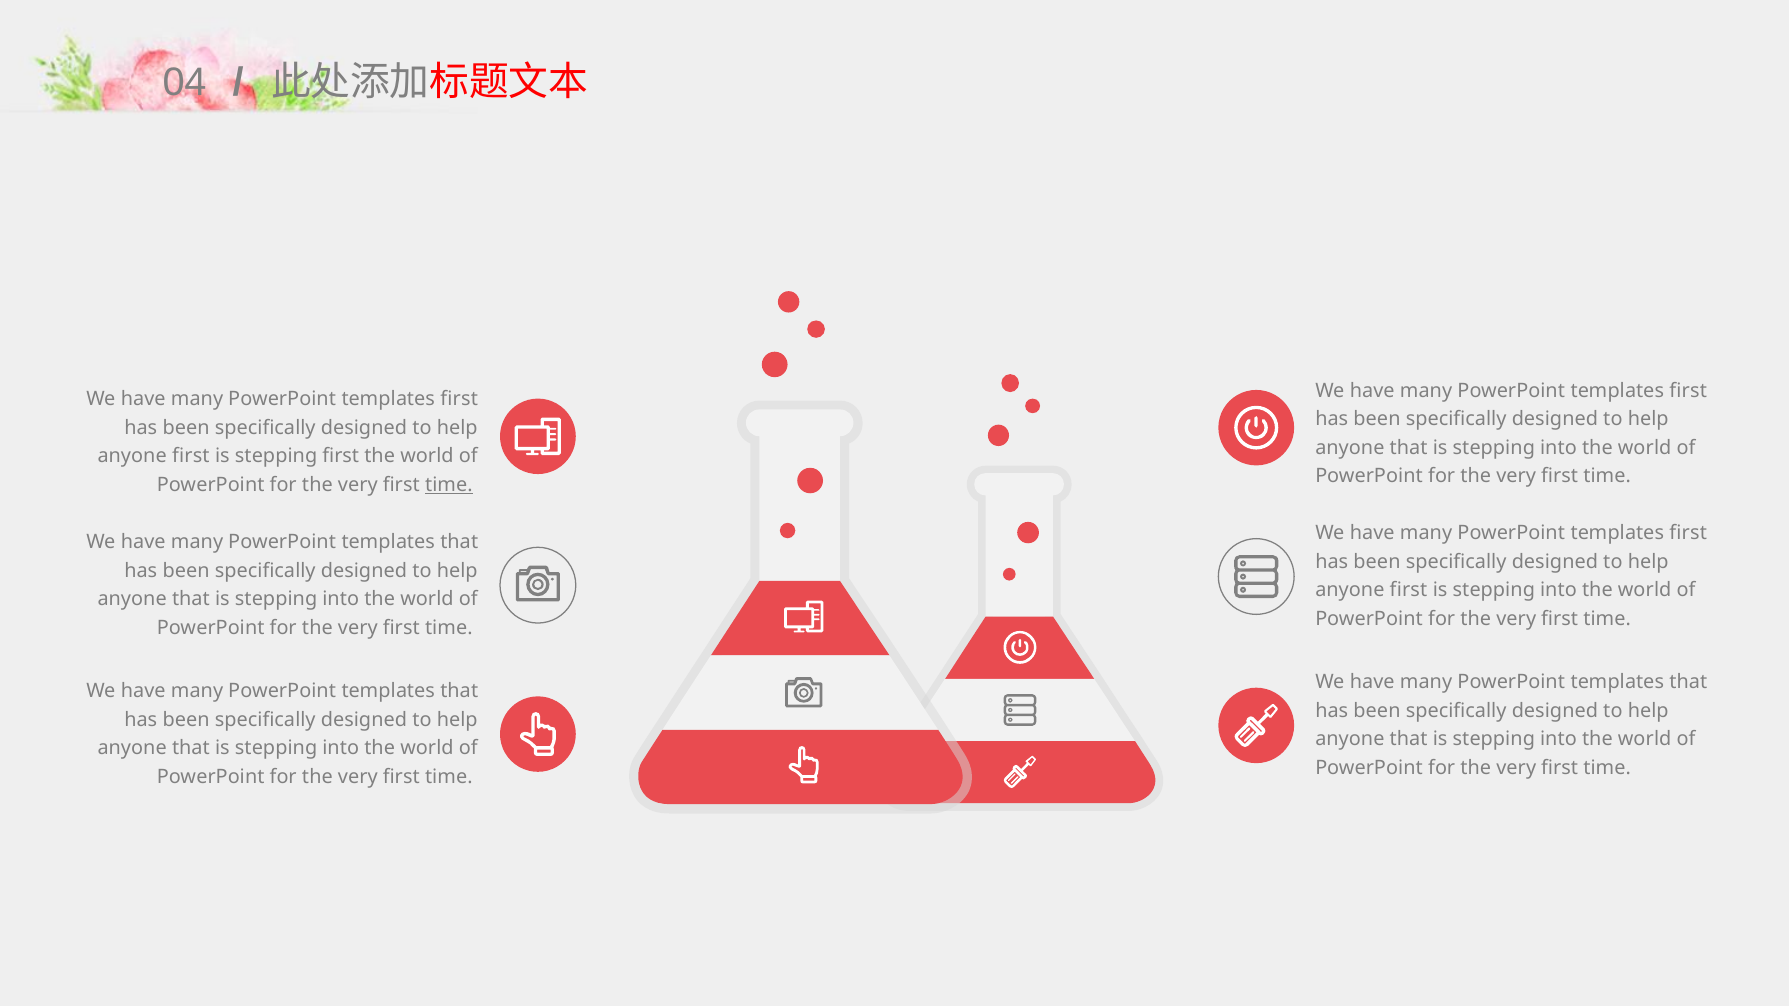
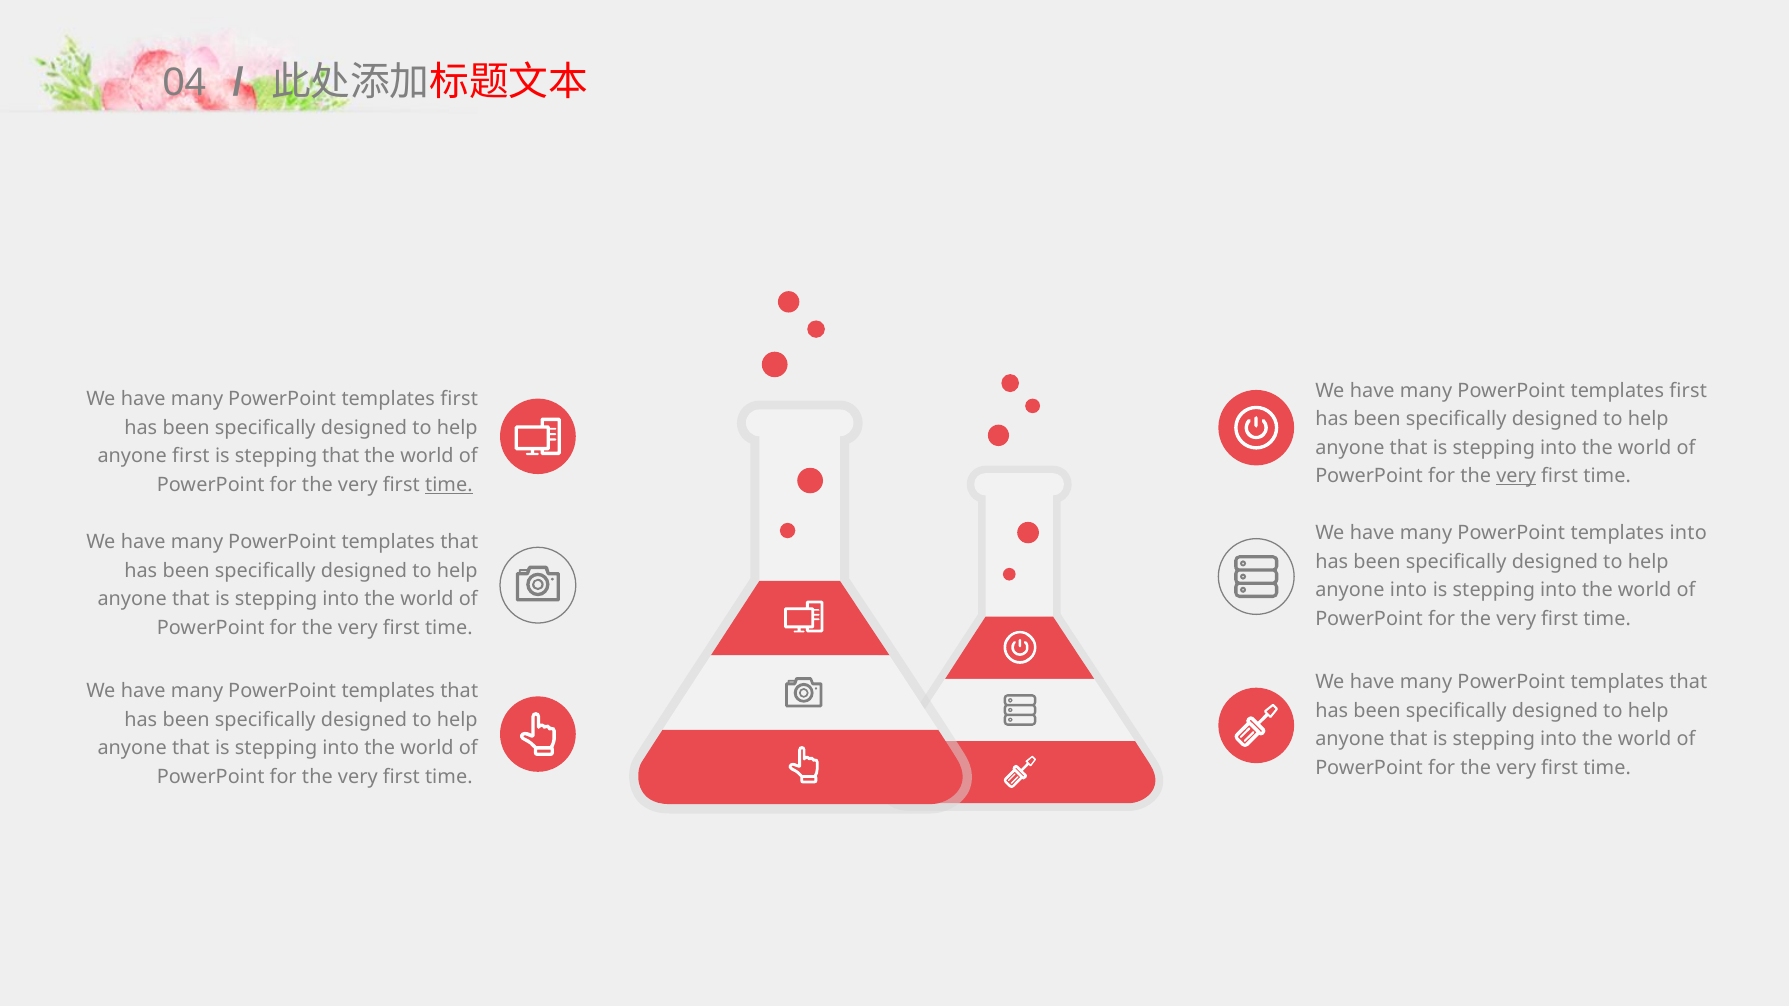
stepping first: first -> that (341, 456)
very underline: none -> present (1516, 476)
first: first -> into (1688, 534)
first: first -> into (1409, 591)
